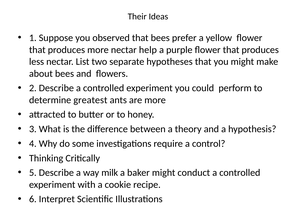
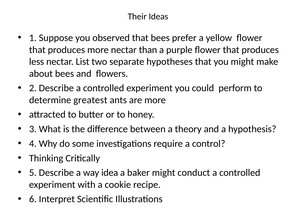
help: help -> than (148, 50)
milk: milk -> idea (110, 173)
